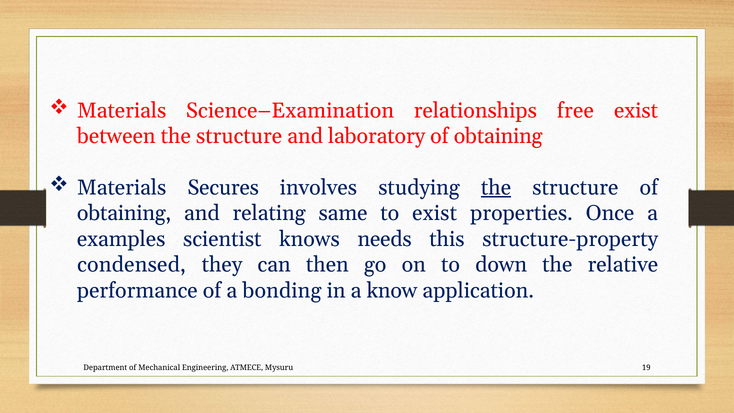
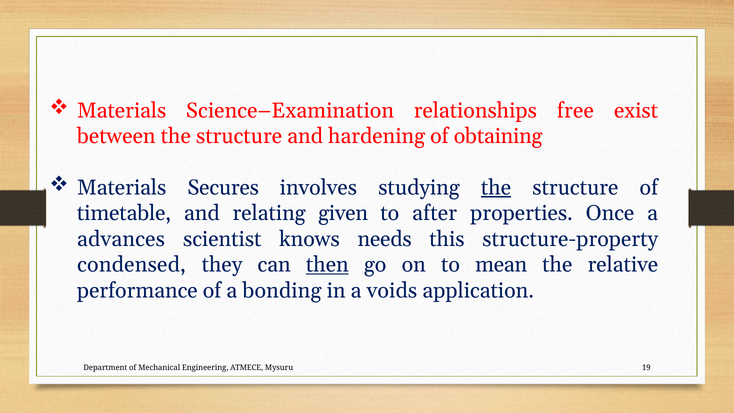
laboratory: laboratory -> hardening (377, 136)
obtaining: obtaining -> timetable (124, 213)
same: same -> given (343, 213)
to exist: exist -> after (435, 213)
examples: examples -> advances (121, 239)
then underline: none -> present (327, 265)
down: down -> mean (501, 265)
know: know -> voids (392, 290)
